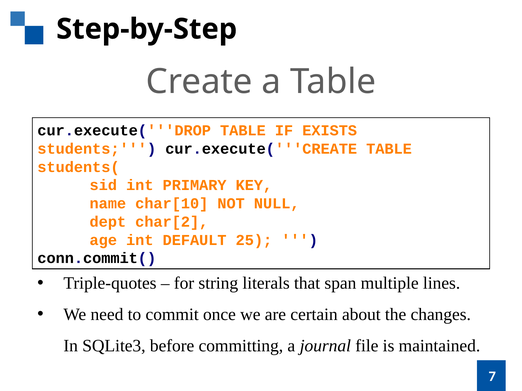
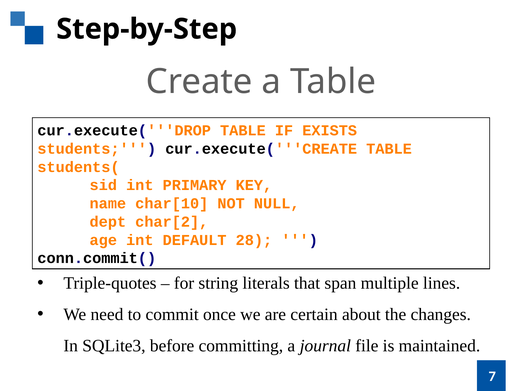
25: 25 -> 28 (254, 240)
